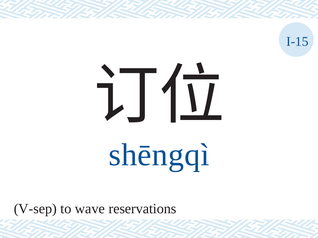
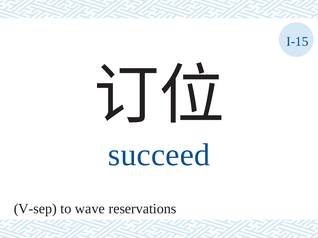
shēngqì: shēngqì -> succeed (159, 155)
